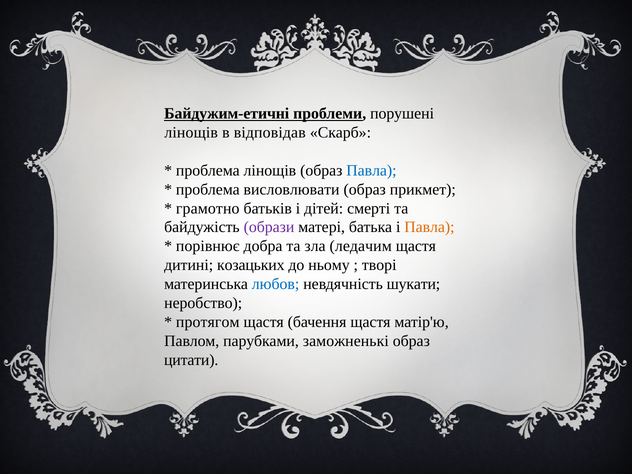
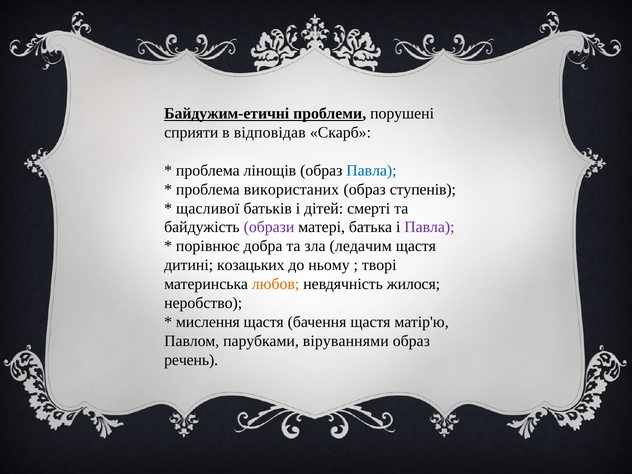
лінощів: лінощів -> сприяти (191, 132)
висловлювати: висловлювати -> використаних (292, 189)
прикмет: прикмет -> ступенів (423, 189)
грамотно: грамотно -> щасливої (208, 208)
Павла colour: orange -> purple (429, 227)
любов colour: blue -> orange (276, 284)
шукати: шукати -> жилося (413, 284)
протягом: протягом -> мислення (208, 322)
заможненькі: заможненькі -> віруваннями (346, 341)
цитати: цитати -> речень (191, 360)
